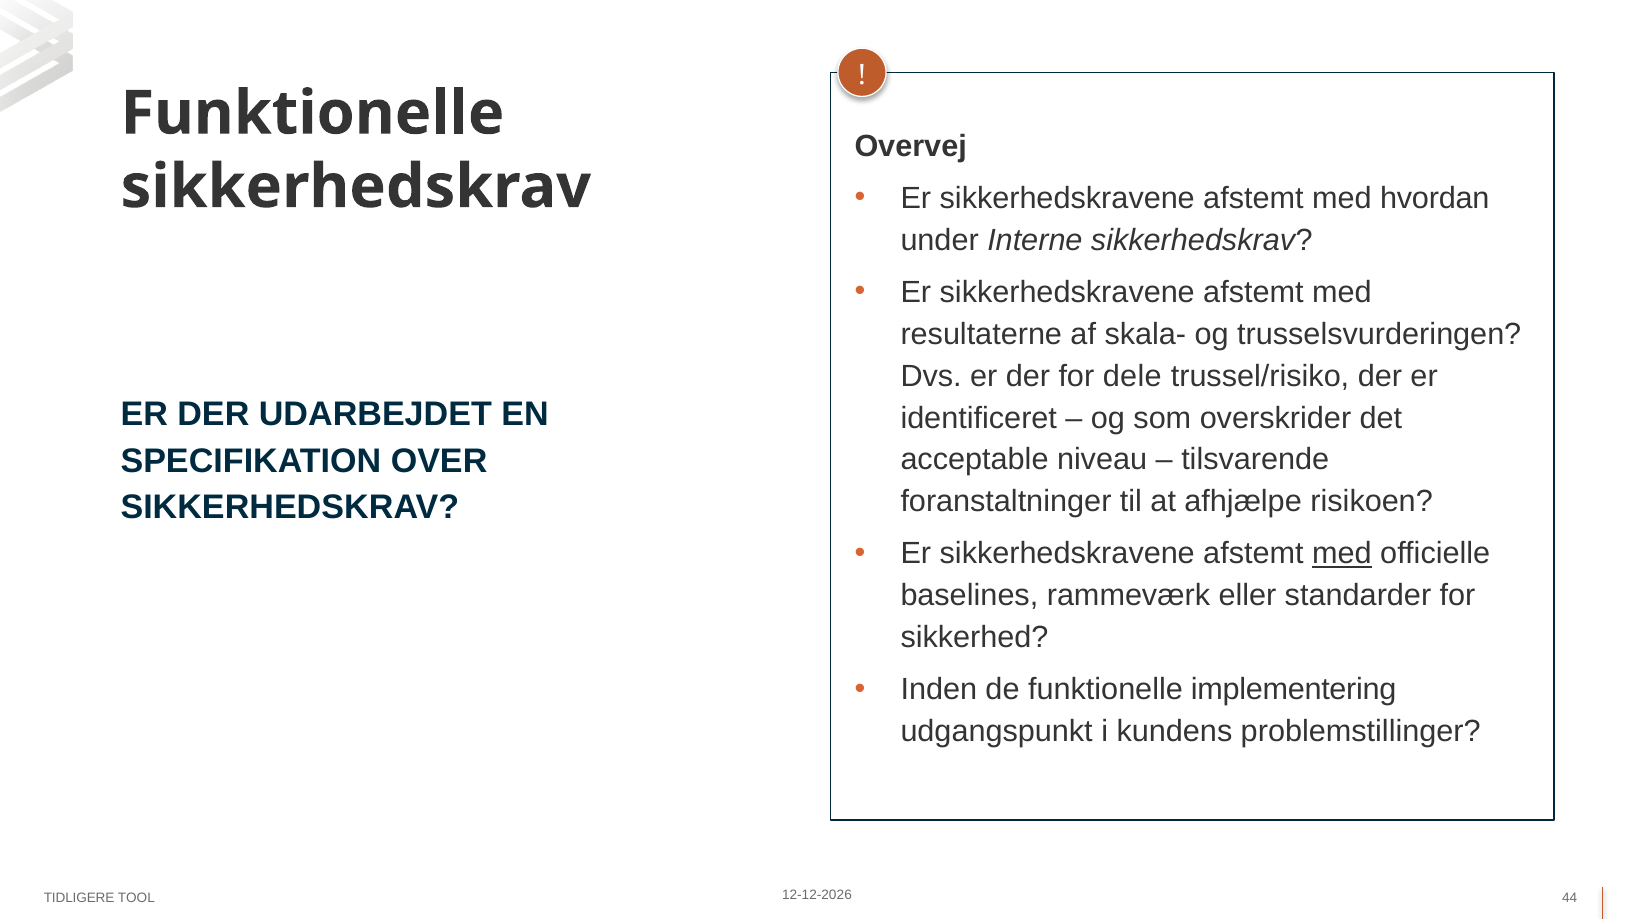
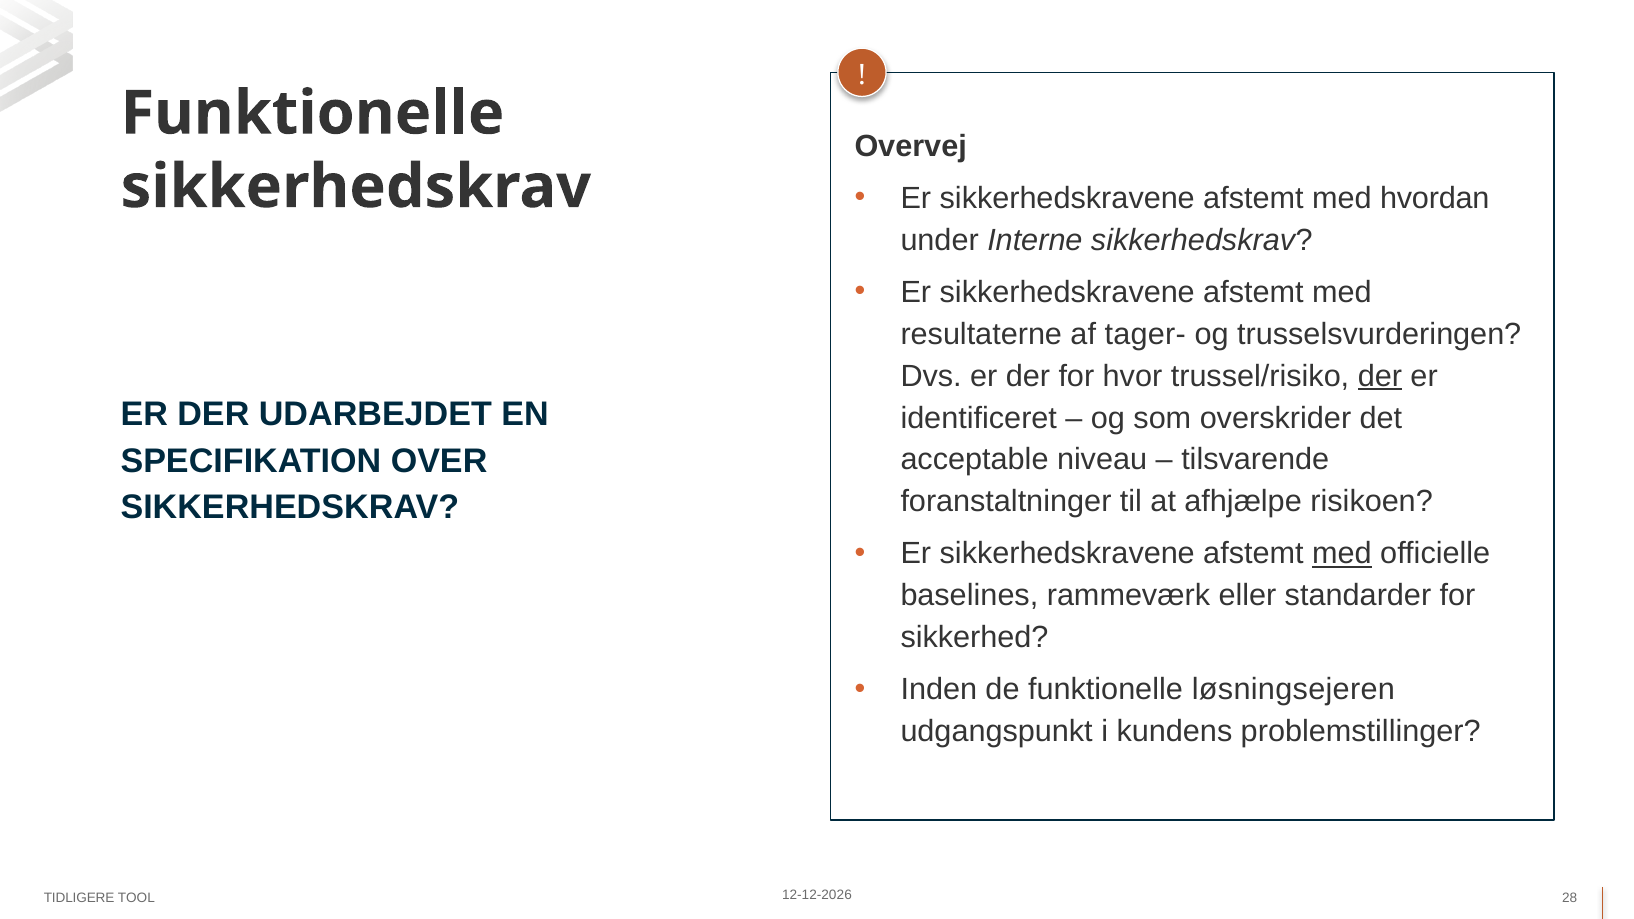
skala-: skala- -> tager- (1145, 334)
dele: dele -> hvor (1132, 376)
der underline: none -> present (1380, 376)
implementering: implementering -> løsningsejeren (1293, 690)
44: 44 -> 28 (1570, 898)
